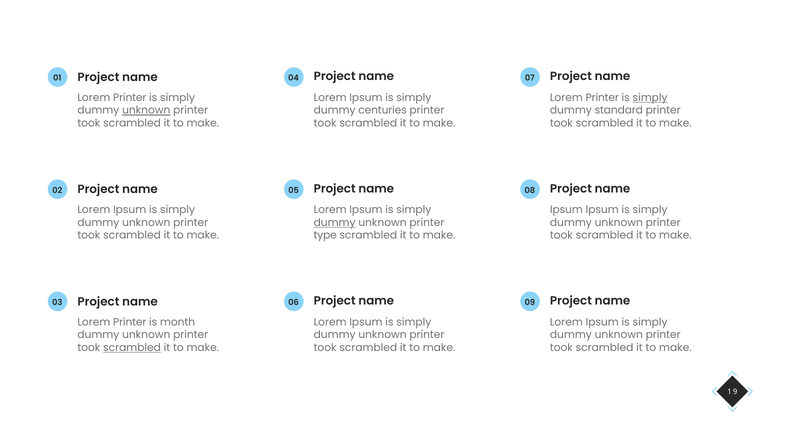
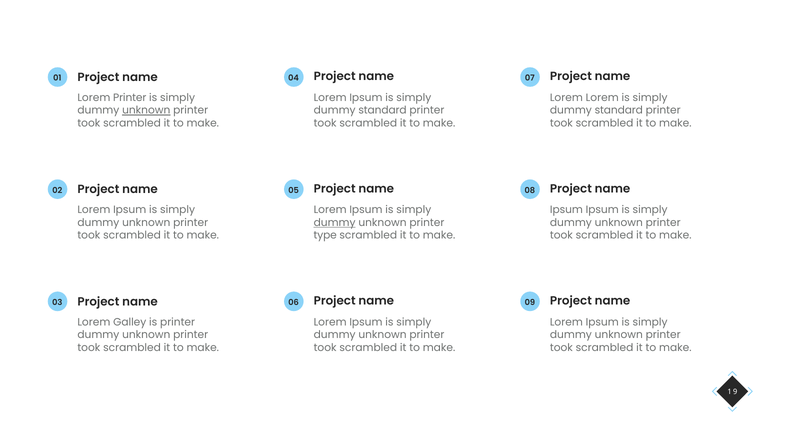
Printer: Printer -> Lorem (602, 98)
simply underline: present -> none (650, 98)
centuries: centuries -> standard (383, 110)
Printer: Printer -> Galley (130, 322)
is month: month -> printer (178, 322)
scrambled underline: present -> none (132, 347)
